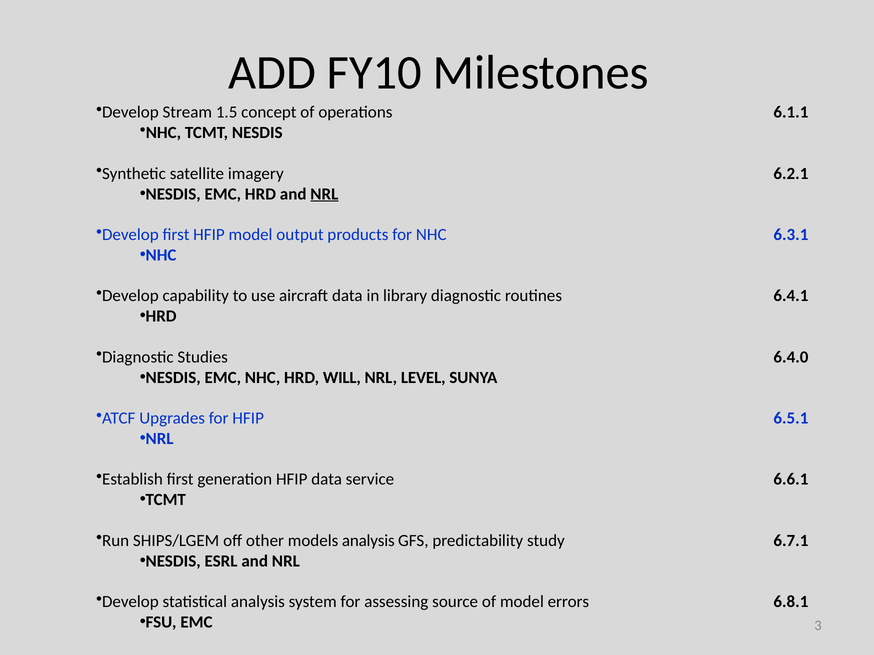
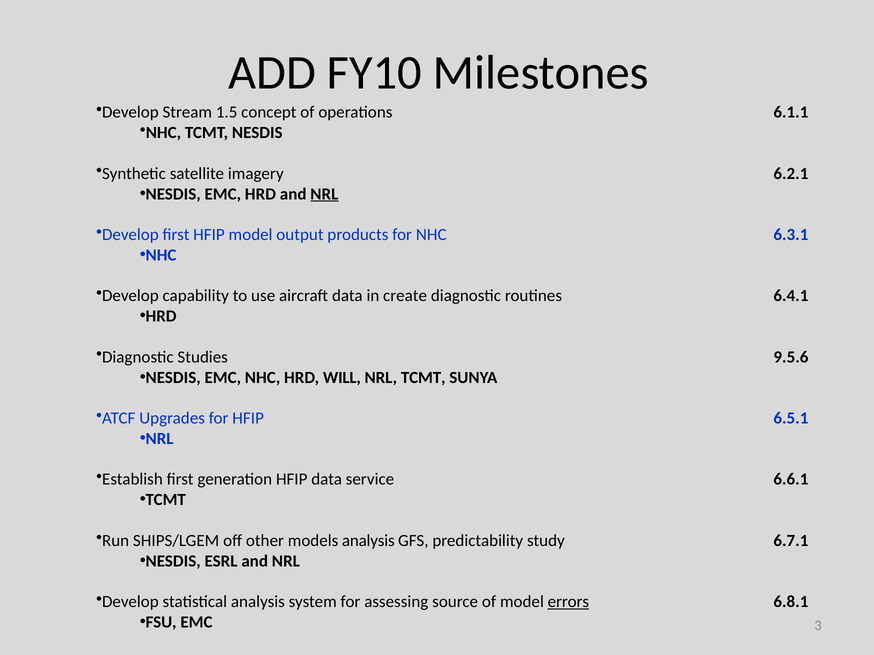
library: library -> create (405, 296)
6.4.0: 6.4.0 -> 9.5.6 (791, 357)
NRL LEVEL: LEVEL -> TCMT (423, 378)
errors underline: none -> present (568, 602)
